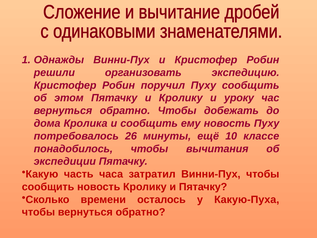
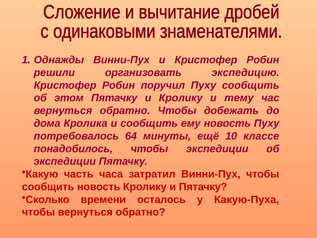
уроку: уроку -> тему (239, 98)
26: 26 -> 64 (131, 136)
чтобы вычитания: вычитания -> экспедиции (217, 149)
